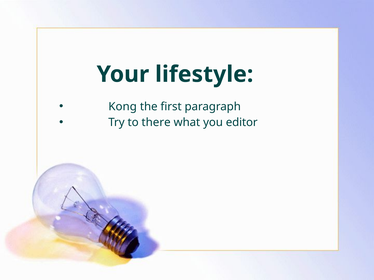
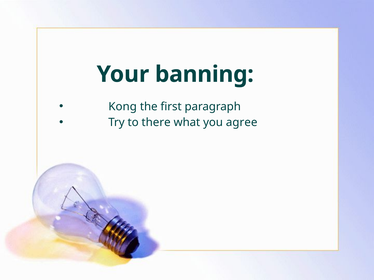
lifestyle: lifestyle -> banning (204, 74)
editor: editor -> agree (242, 123)
